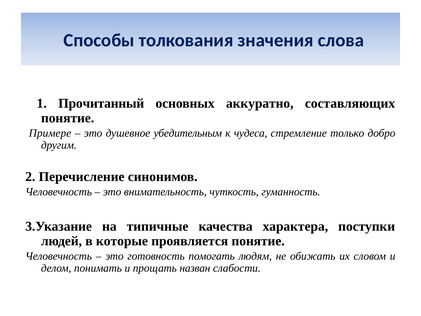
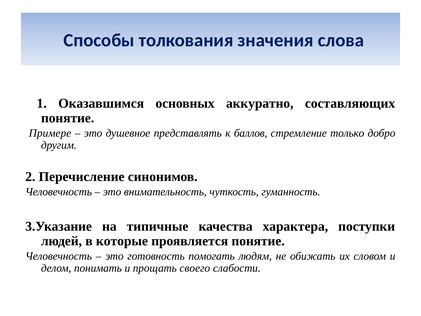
Прочитанный: Прочитанный -> Оказавшимся (101, 103)
убедительным: убедительным -> представлять (188, 133)
чудеса: чудеса -> баллов (251, 133)
назван: назван -> своего (195, 268)
